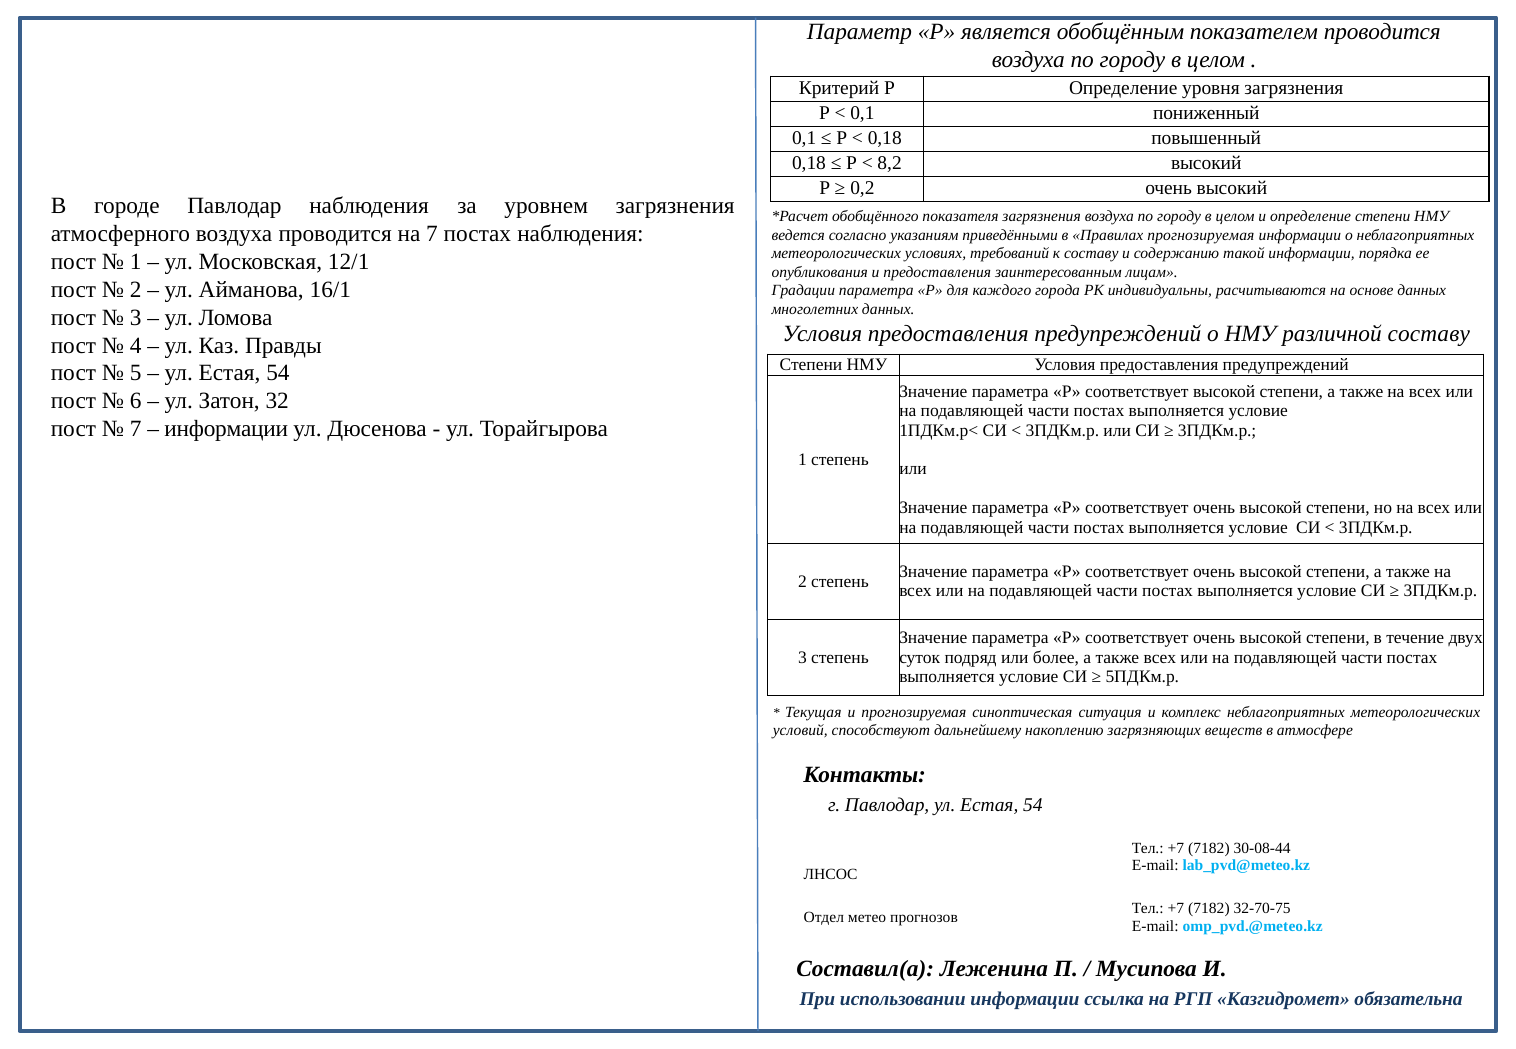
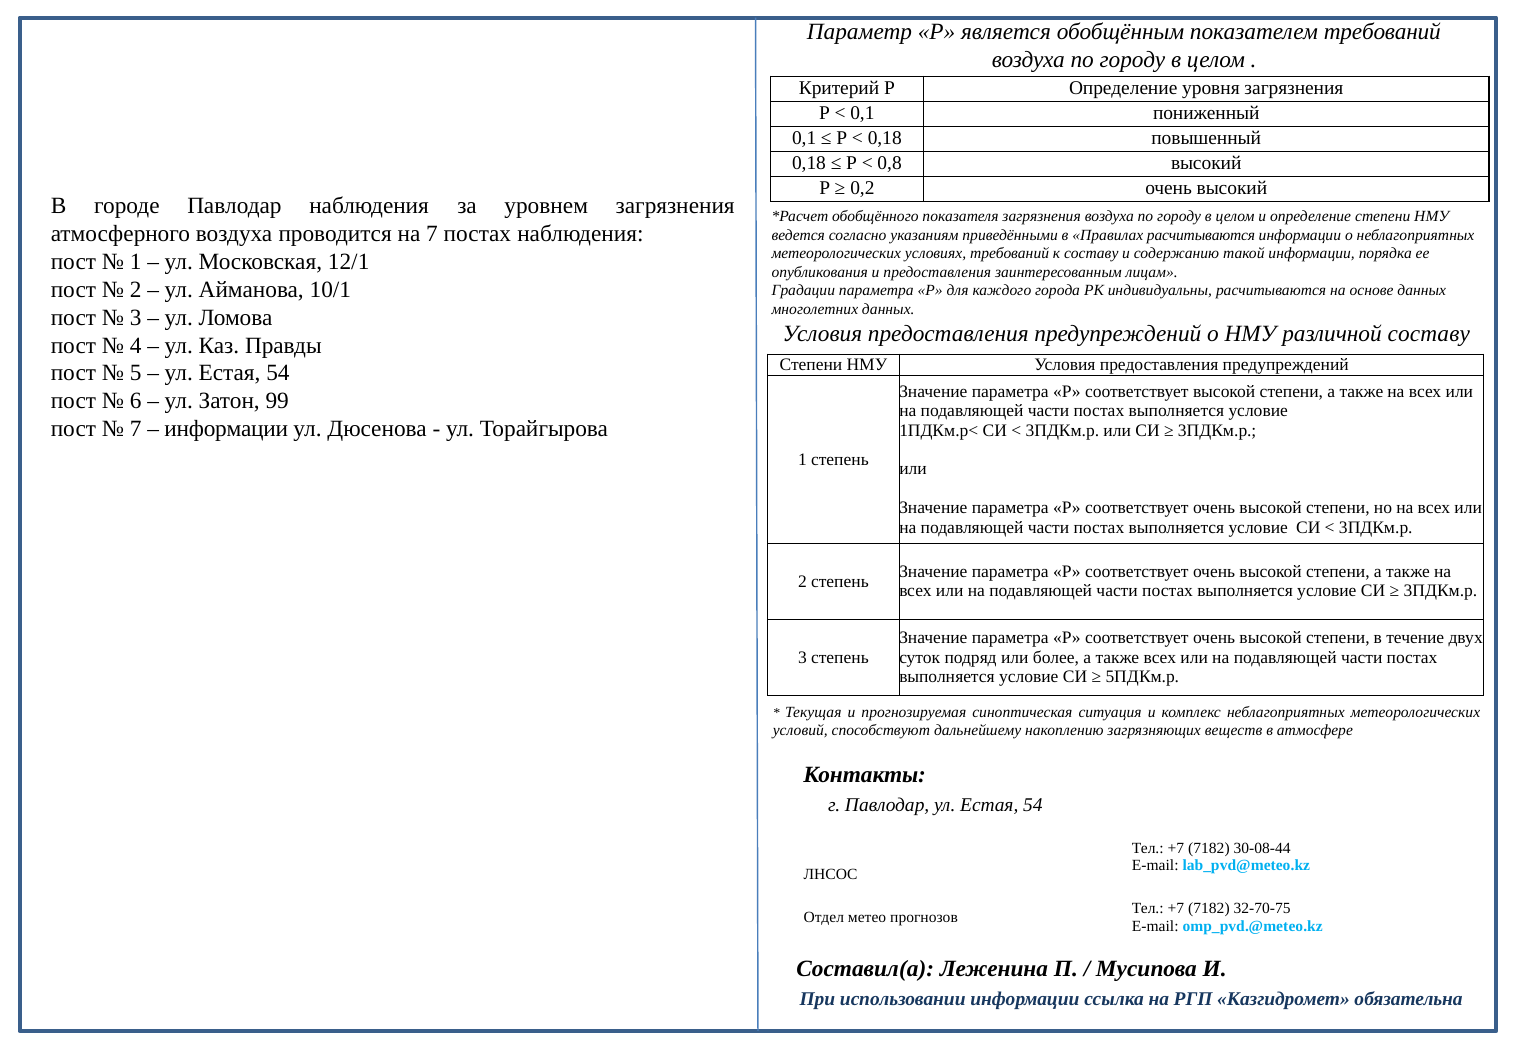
показателем проводится: проводится -> требований (1382, 32)
8,2: 8,2 -> 0,8 (890, 163)
Правилах прогнозируемая: прогнозируемая -> расчитываются (1201, 235)
16/1: 16/1 -> 10/1 (330, 290)
32: 32 -> 99 (277, 401)
